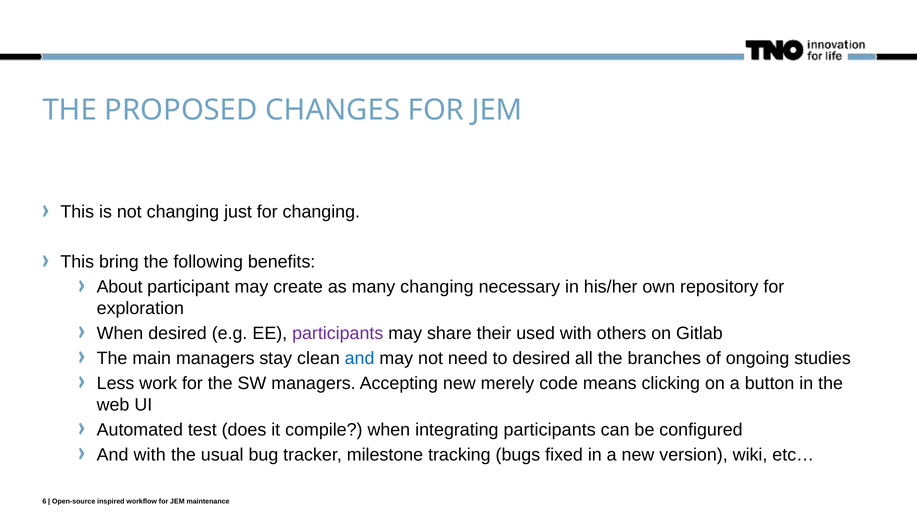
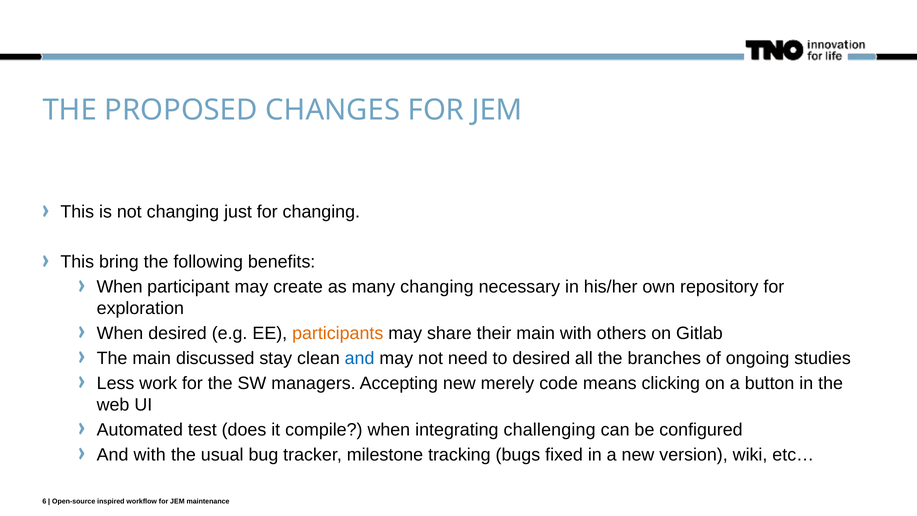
About: About -> When (120, 287)
participants colour: purple -> orange (338, 333)
their used: used -> main (536, 333)
main managers: managers -> discussed (215, 358)
integrating participants: participants -> challenging (550, 430)
